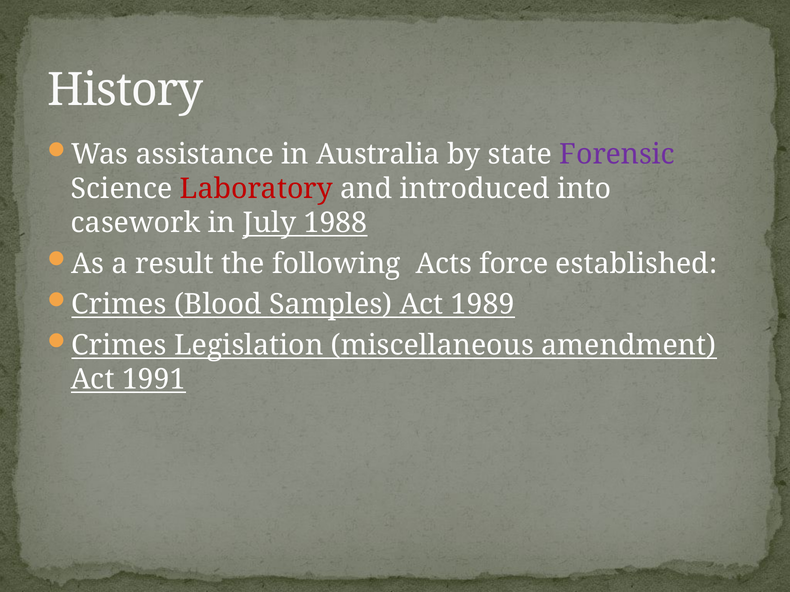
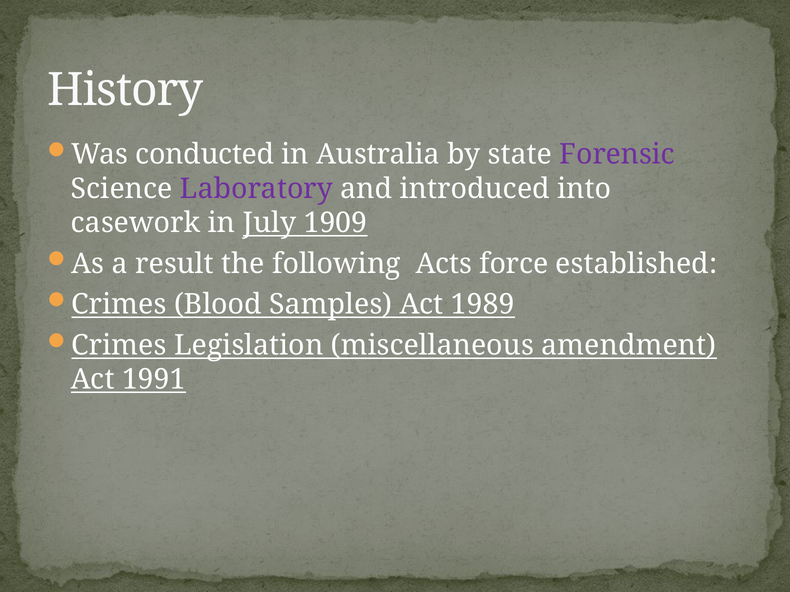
assistance: assistance -> conducted (205, 155)
Laboratory colour: red -> purple (256, 189)
1988: 1988 -> 1909 (335, 223)
